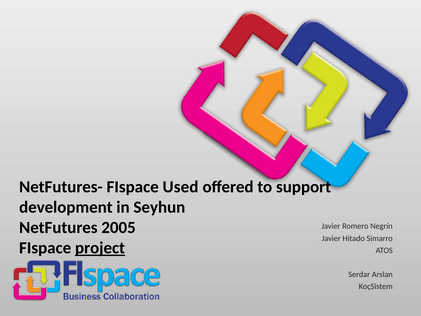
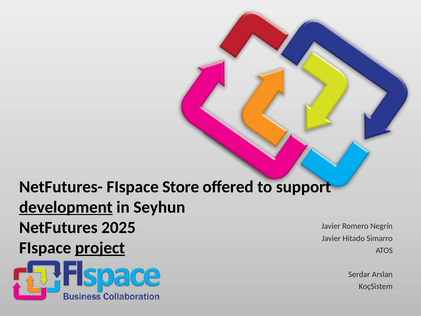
Used: Used -> Store (181, 187)
development underline: none -> present (66, 207)
2005: 2005 -> 2025 (119, 227)
